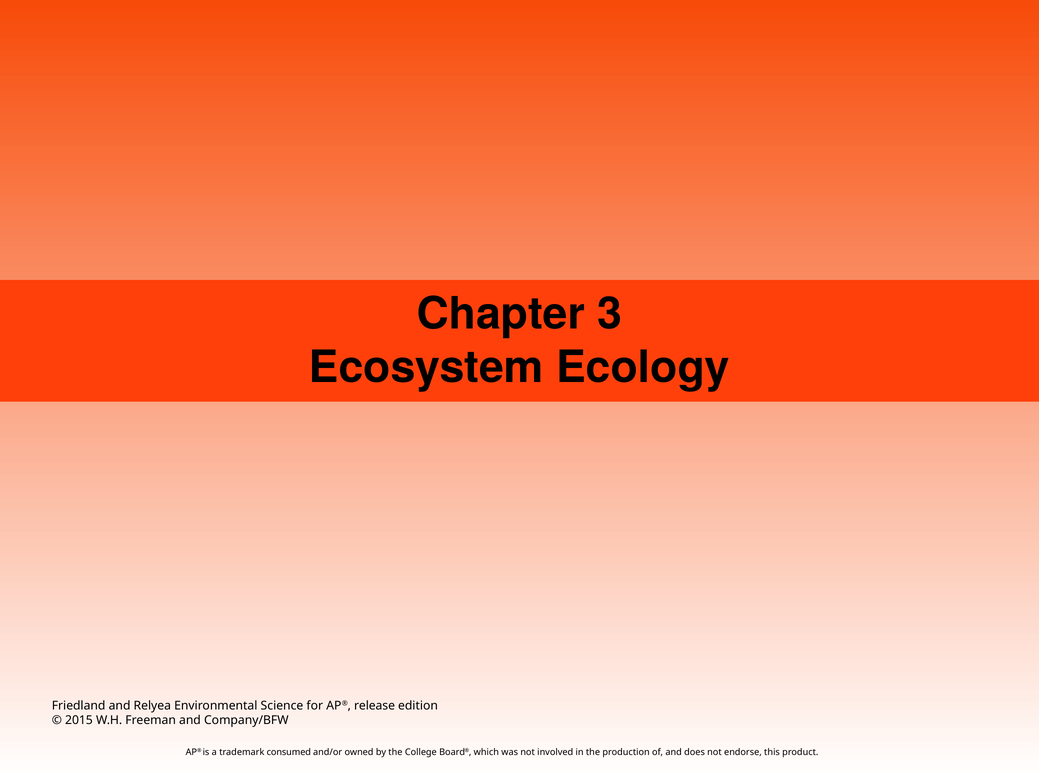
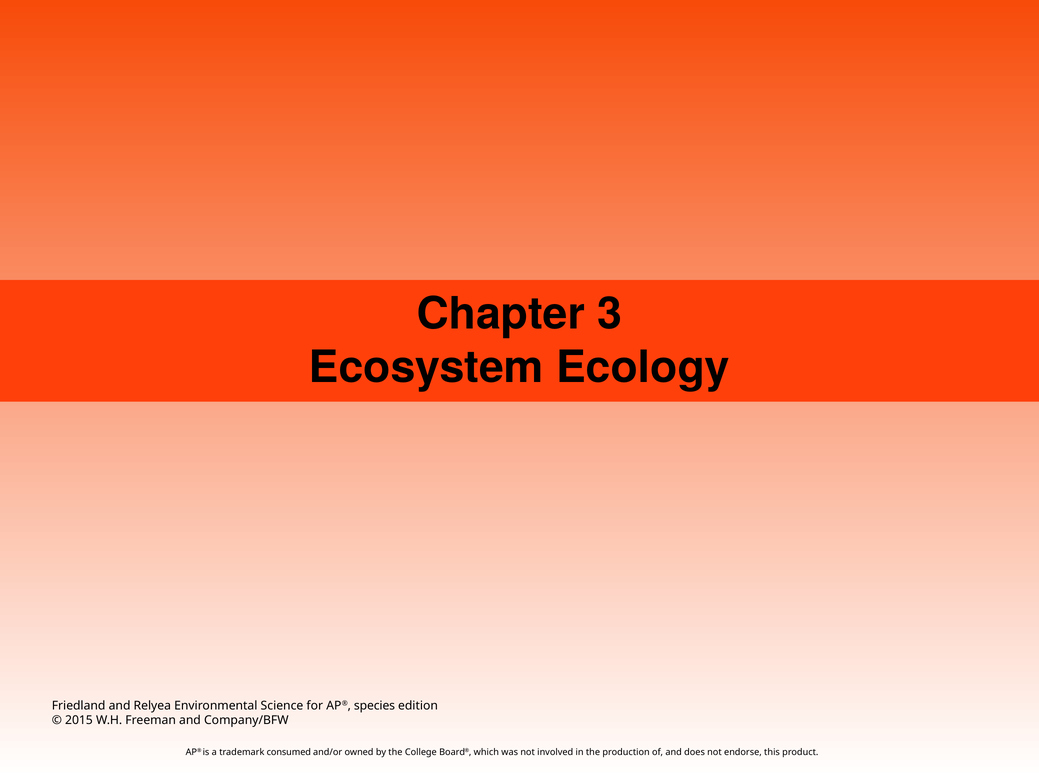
release: release -> species (375, 706)
